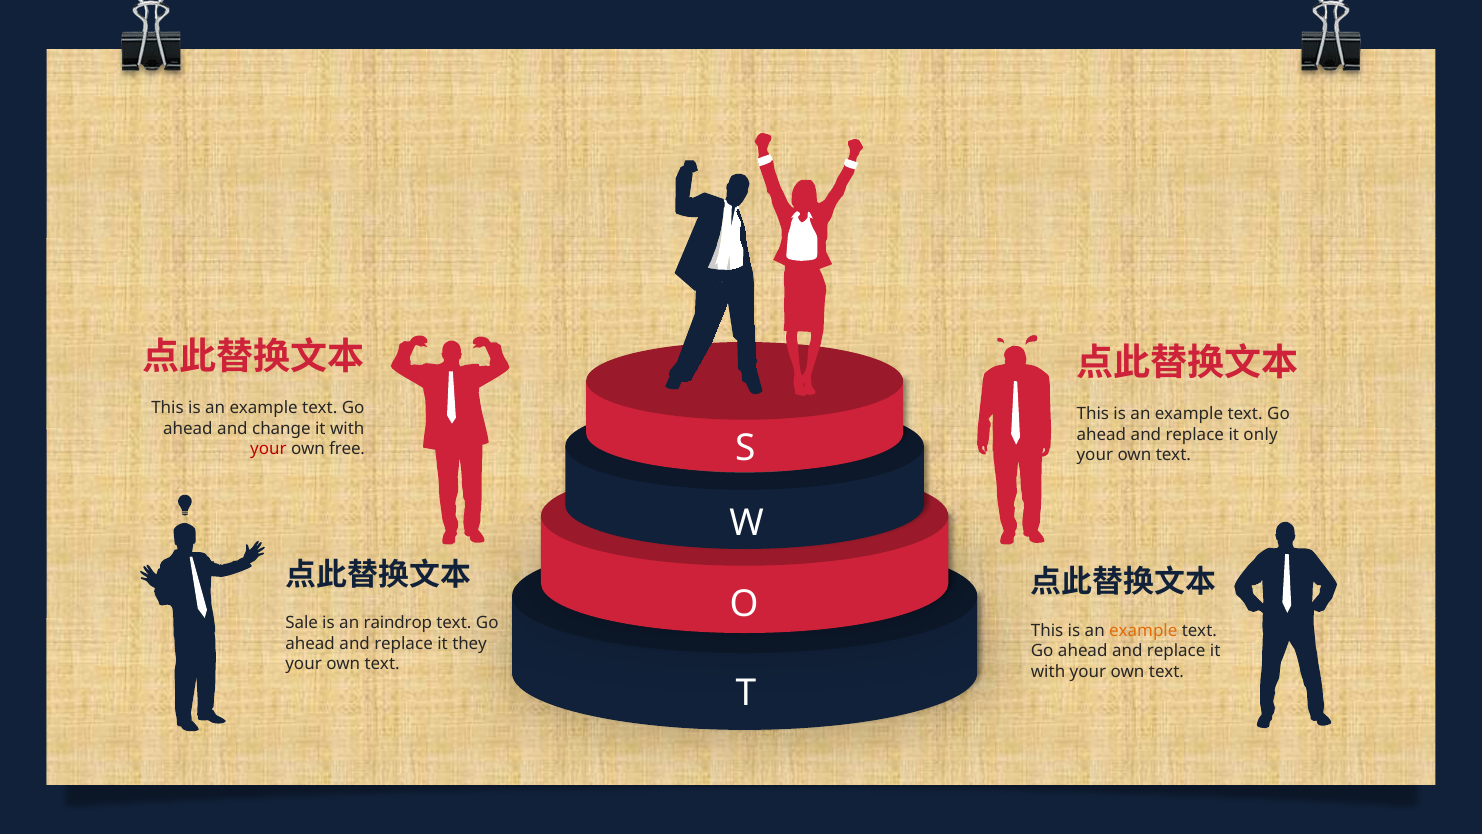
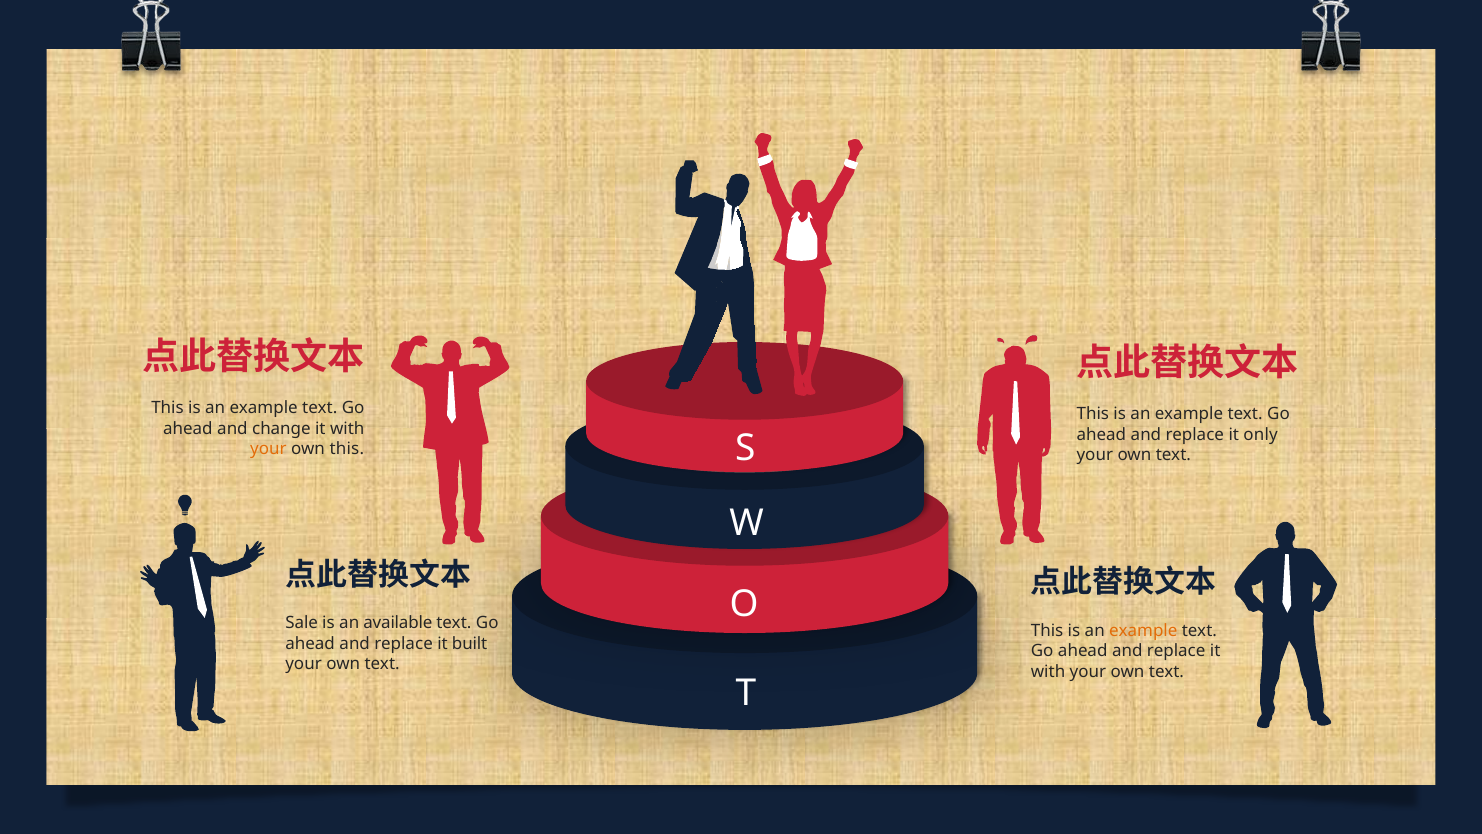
your colour: red -> orange (268, 449)
own free: free -> this (347, 449)
raindrop: raindrop -> available (398, 623)
they: they -> built (470, 643)
